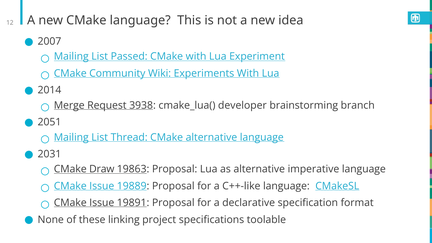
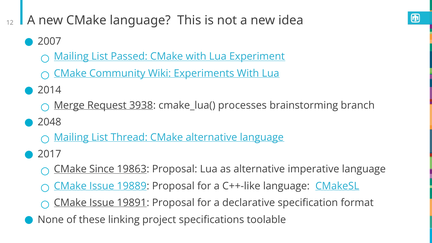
developer: developer -> processes (242, 105)
2051: 2051 -> 2048 (49, 122)
2031: 2031 -> 2017 (49, 154)
Draw: Draw -> Since (102, 169)
